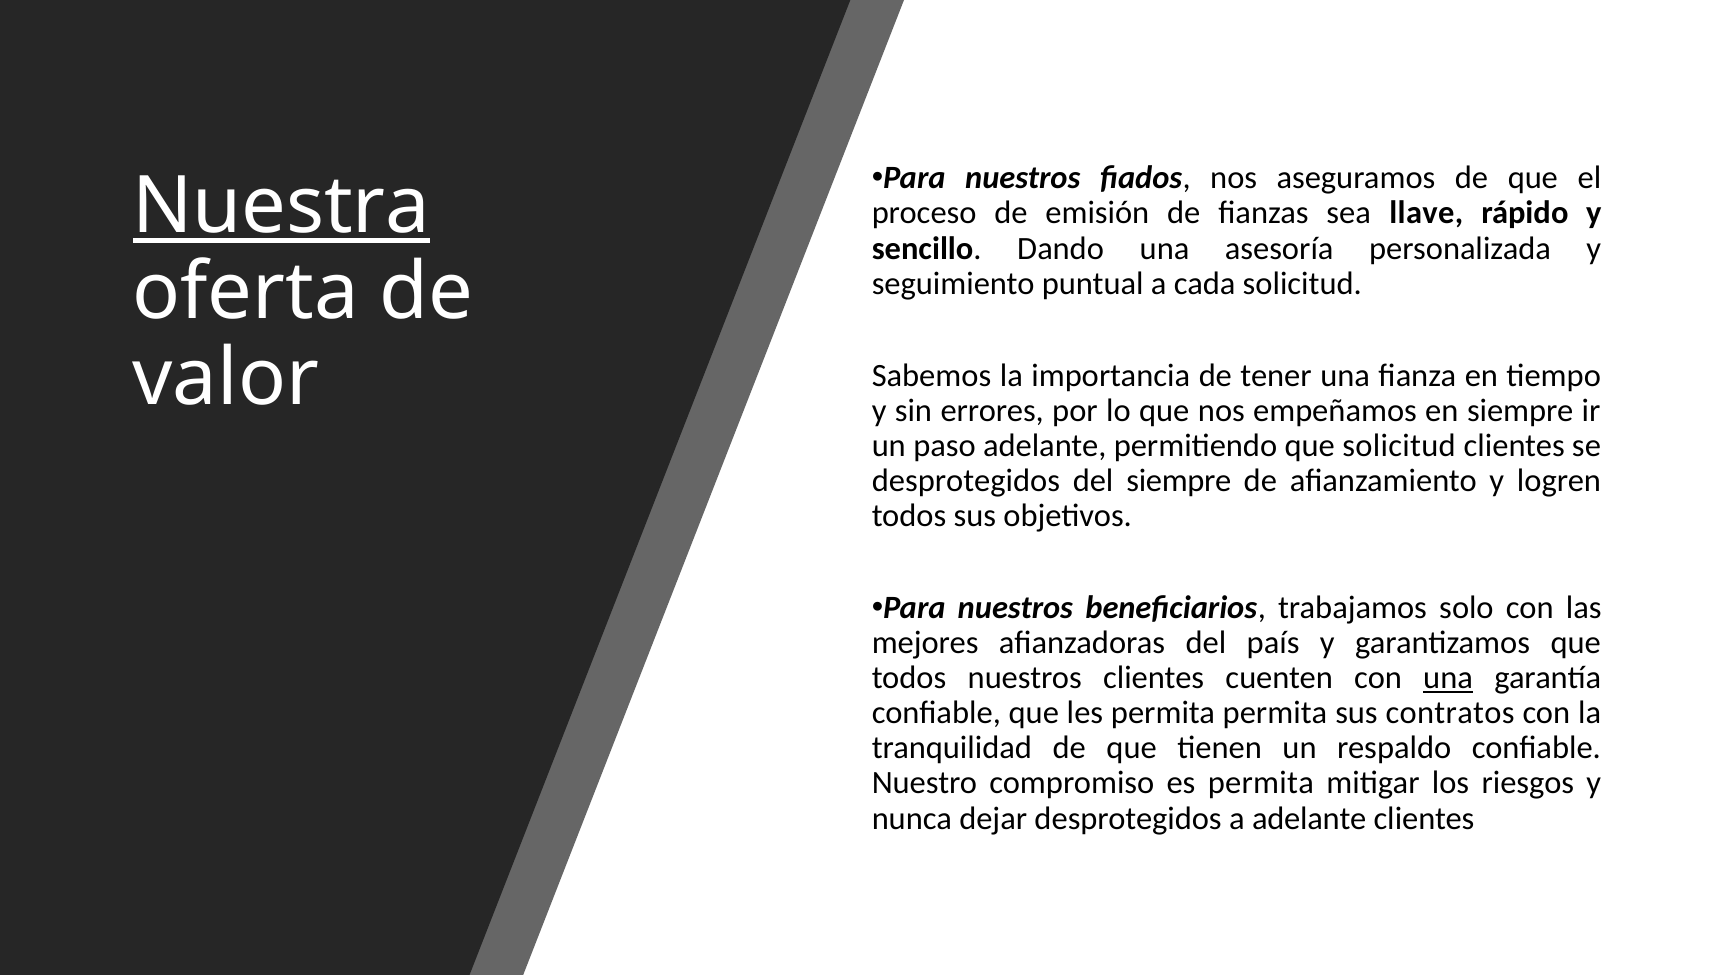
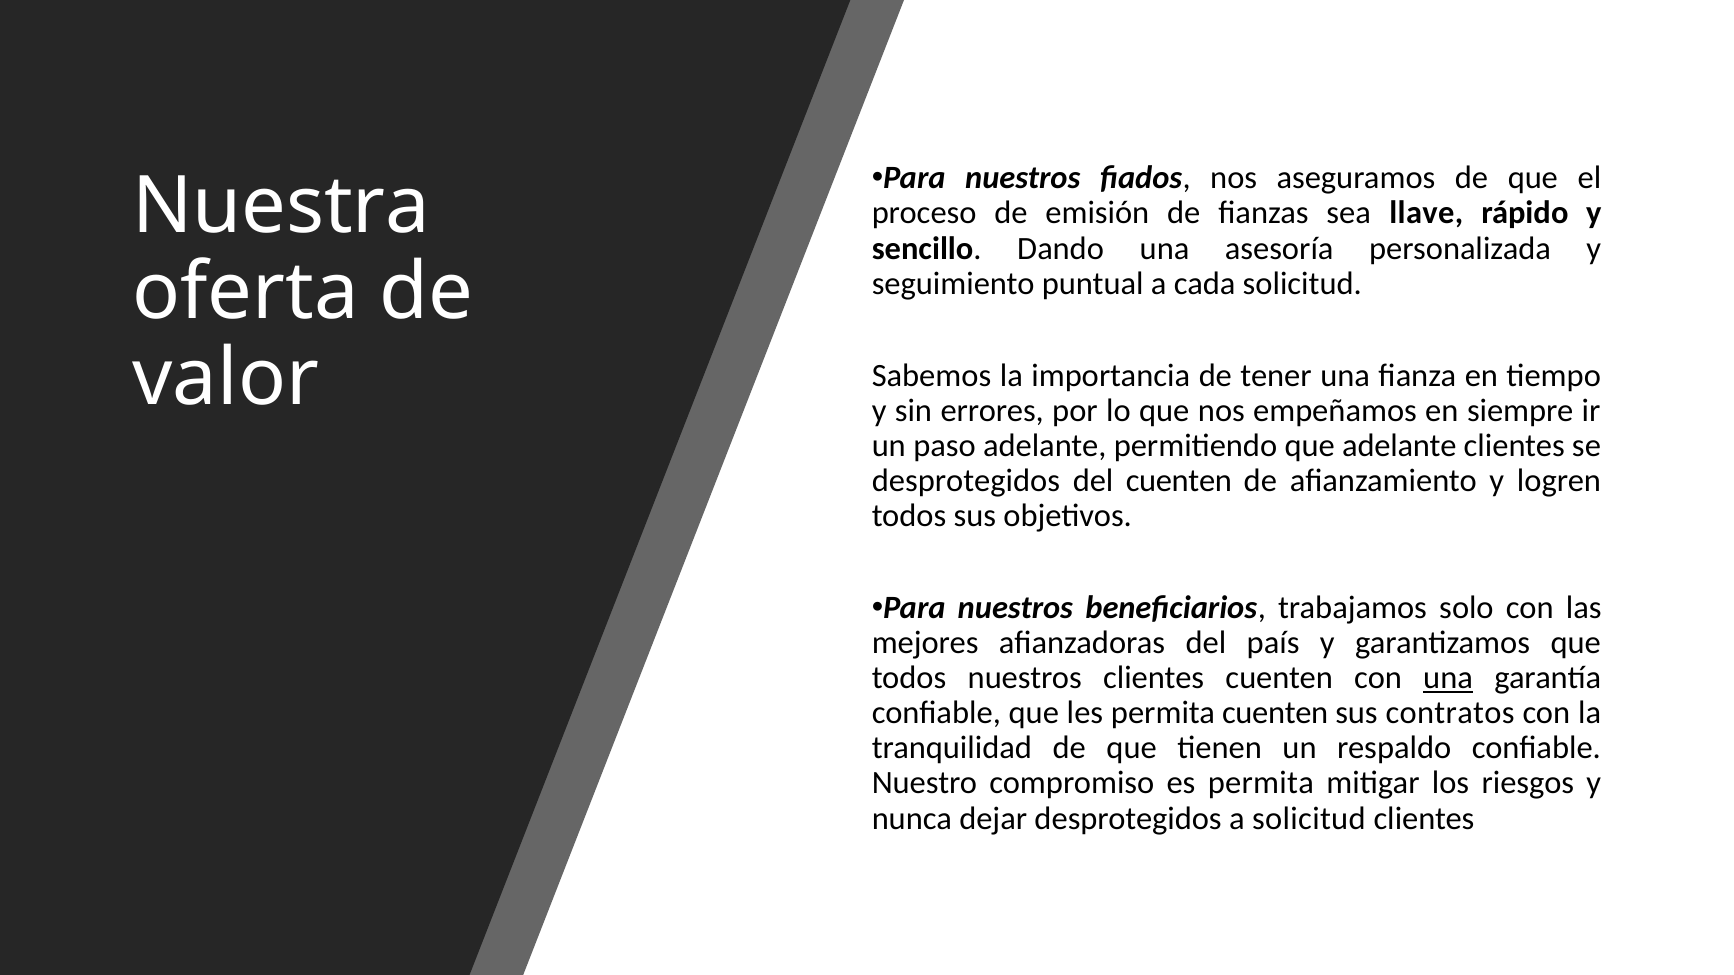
Nuestra underline: present -> none (281, 206)
que solicitud: solicitud -> adelante (1399, 446)
del siempre: siempre -> cuenten (1179, 481)
permita permita: permita -> cuenten (1275, 713)
a adelante: adelante -> solicitud (1309, 819)
